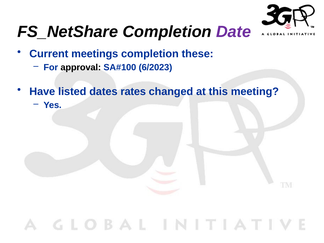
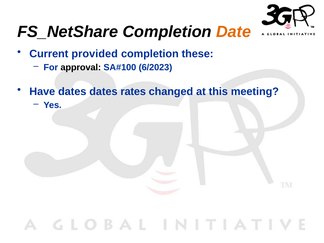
Date colour: purple -> orange (234, 32)
meetings: meetings -> provided (95, 54)
Have listed: listed -> dates (72, 92)
